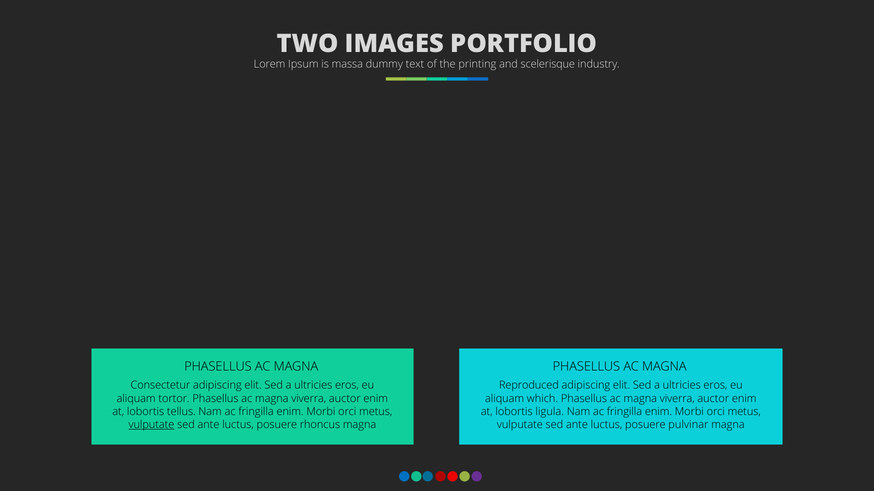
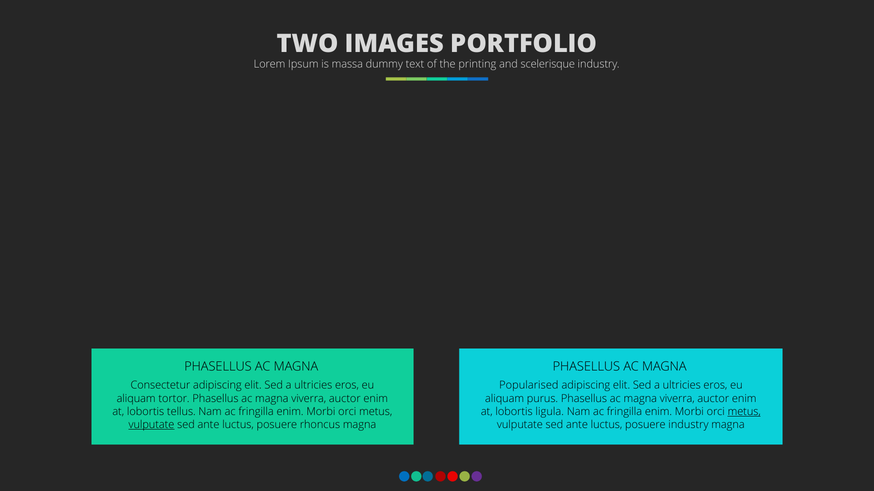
Reproduced: Reproduced -> Popularised (529, 386)
which: which -> purus (542, 399)
metus underline: none -> present (744, 412)
posuere pulvinar: pulvinar -> industry (688, 425)
